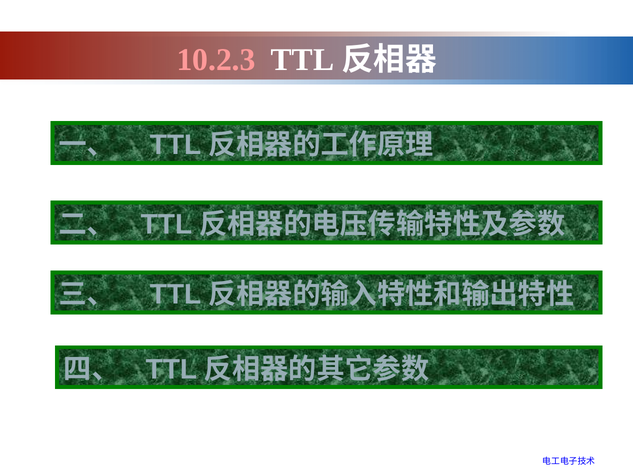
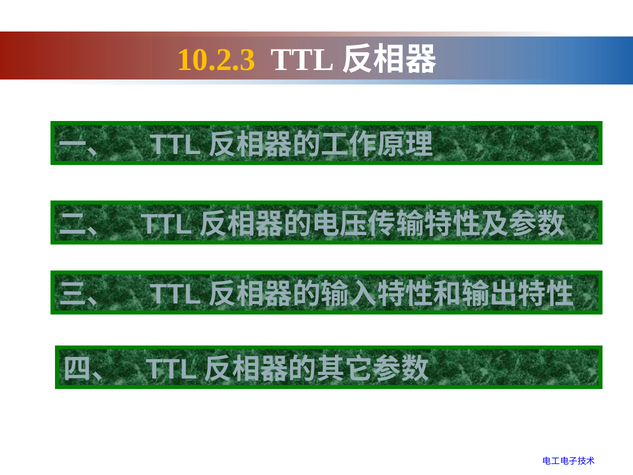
10.2.3 colour: pink -> yellow (216, 60)
